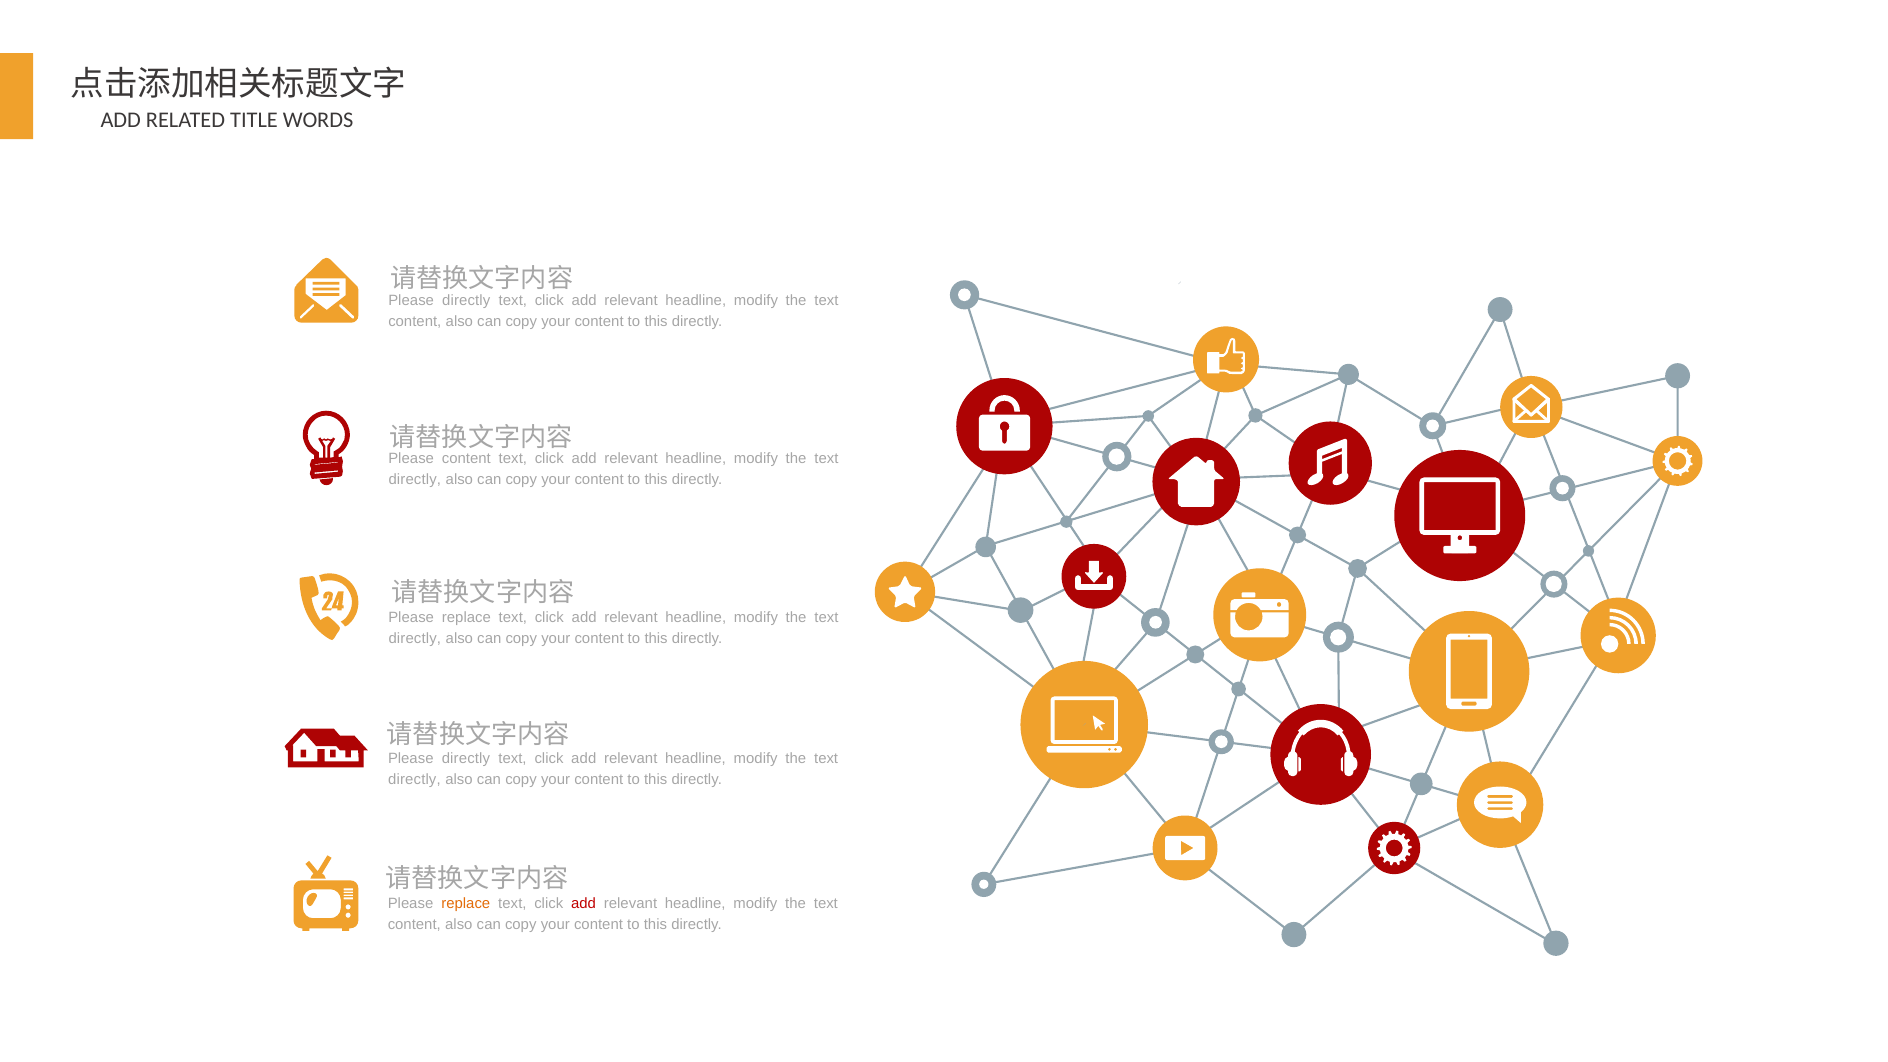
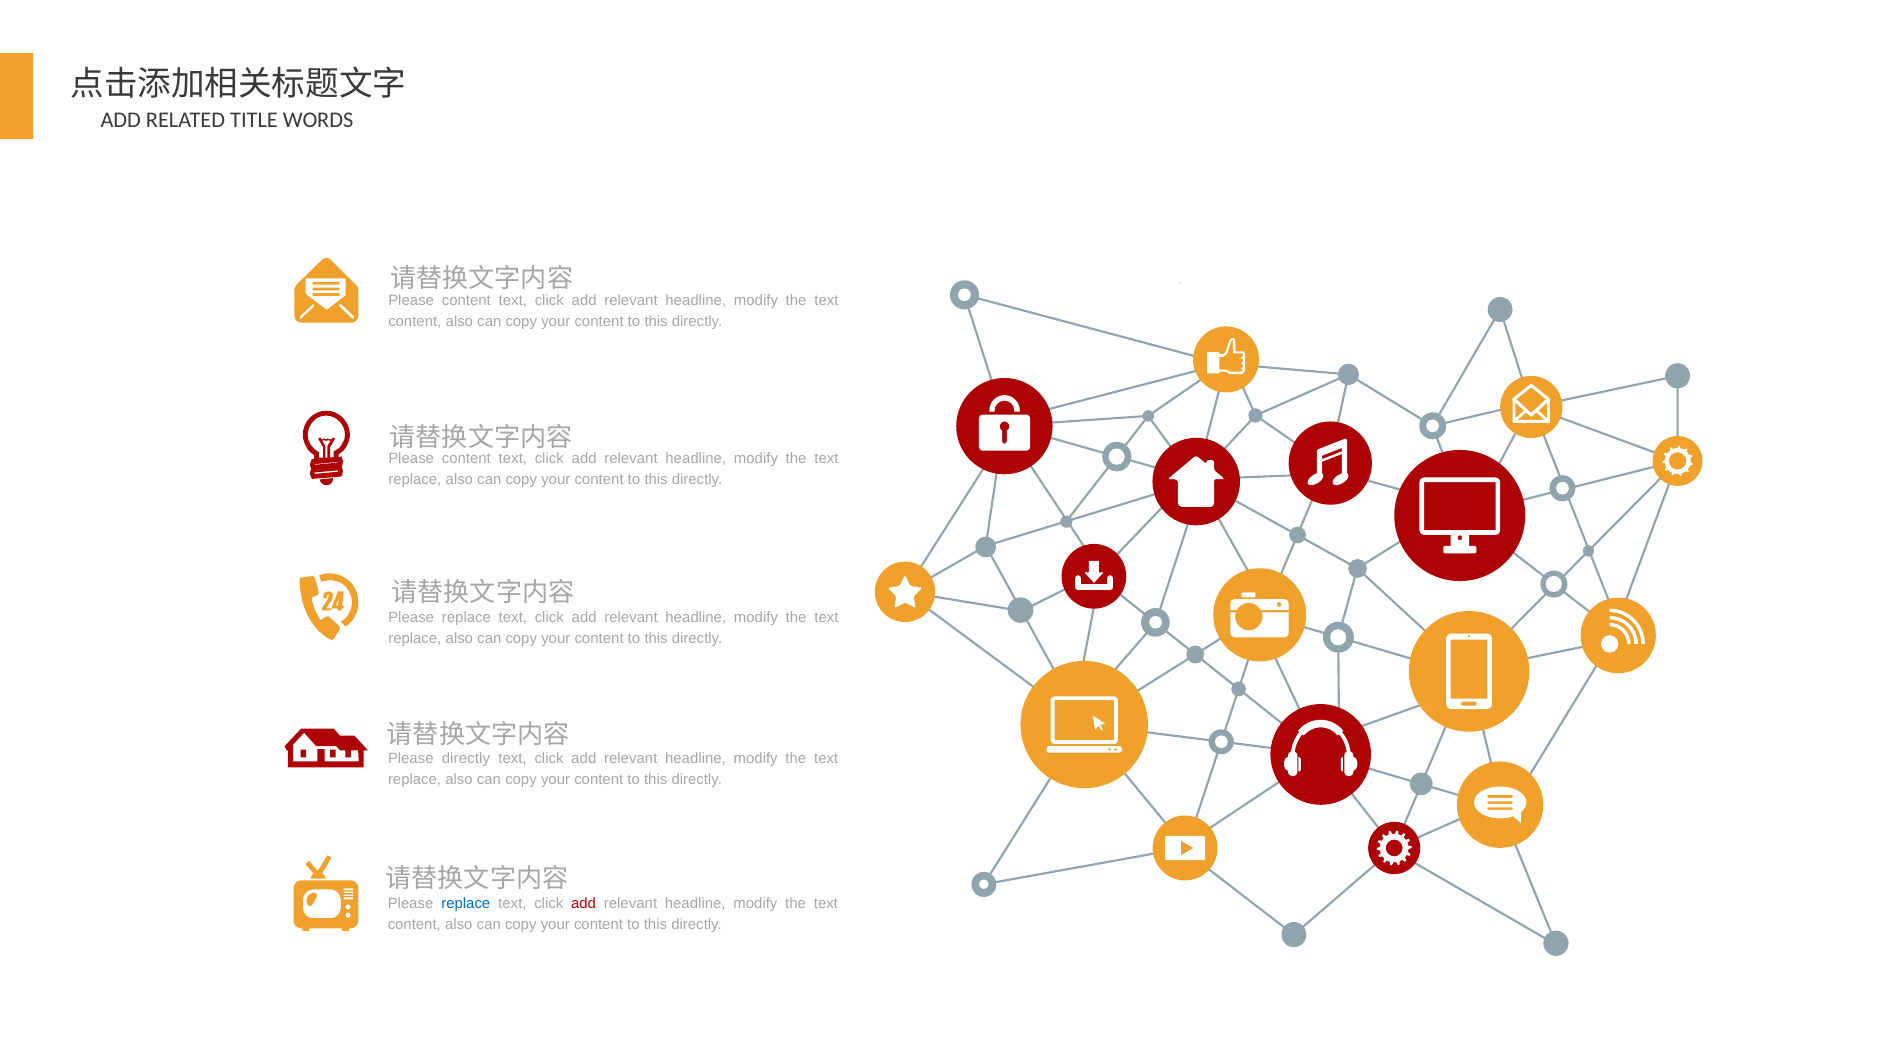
directly: directly -> content (466, 300)
directly: directly -> replace (415, 480)
directly: directly -> replace (415, 639)
directly: directly -> replace (415, 780)
replace colour: orange -> blue (466, 903)
